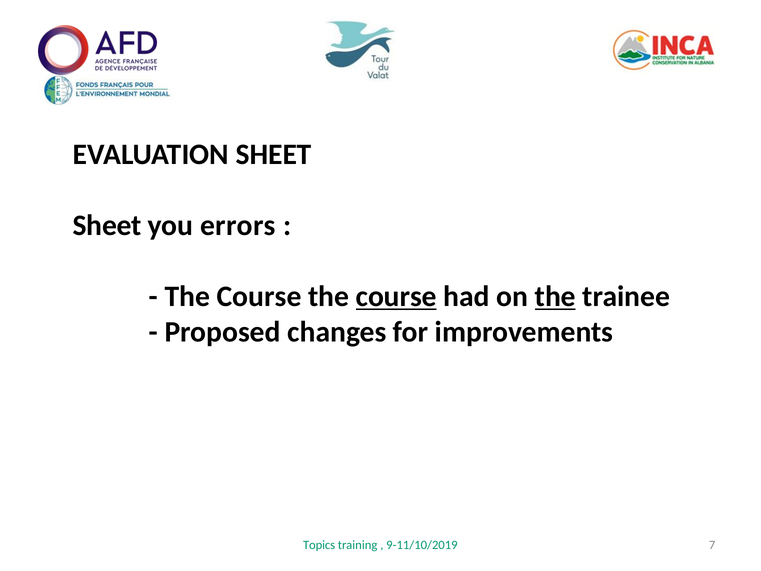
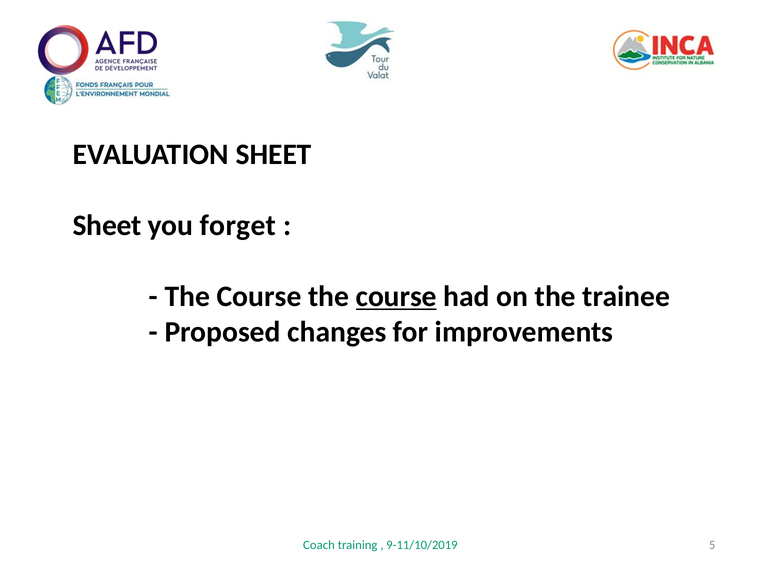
errors: errors -> forget (238, 225)
the underline: present -> none (555, 296)
Topics: Topics -> Coach (319, 545)
7: 7 -> 5 (712, 545)
